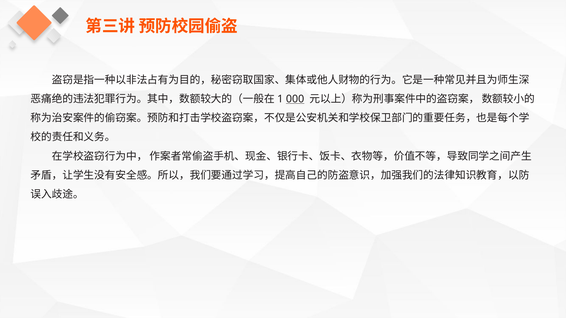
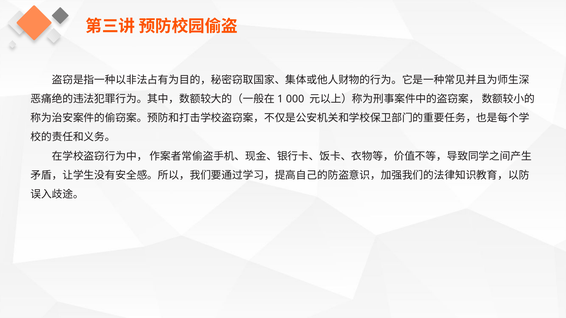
000 underline: present -> none (295, 99)
